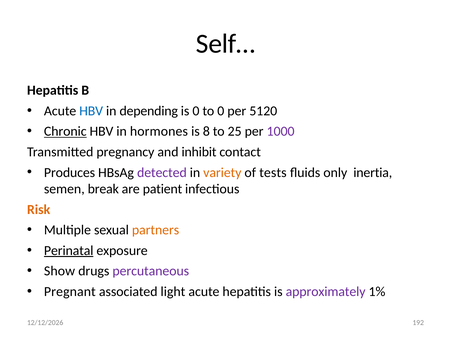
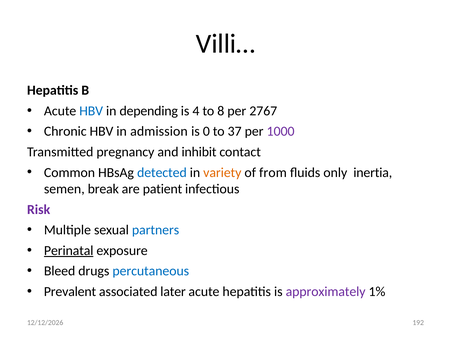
Self…: Self… -> Villi… (226, 44)
is 0: 0 -> 4 (196, 111)
to 0: 0 -> 8 (221, 111)
5120: 5120 -> 2767 (263, 111)
Chronic underline: present -> none (65, 131)
hormones: hormones -> admission (159, 131)
8: 8 -> 0 (206, 131)
25: 25 -> 37 (235, 131)
Produces: Produces -> Common (70, 173)
detected colour: purple -> blue (162, 173)
tests: tests -> from (273, 173)
Risk colour: orange -> purple (39, 210)
partners colour: orange -> blue (156, 230)
Show: Show -> Bleed (60, 271)
percutaneous colour: purple -> blue (151, 271)
Pregnant: Pregnant -> Prevalent (70, 292)
light: light -> later (173, 292)
